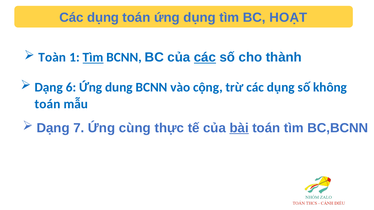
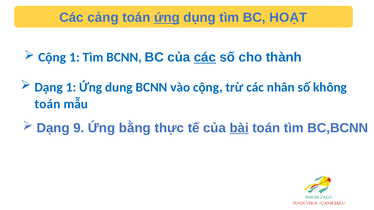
dụng: dụng -> cảng (103, 18)
ứng underline: none -> present (167, 18)
Toàn: Toàn -> Cộng (52, 57)
Tìm underline: present -> none (93, 57)
Dạng 6: 6 -> 1 (71, 87)
trừ các dụng: dụng -> nhân (281, 87)
7: 7 -> 9 (79, 128)
cùng: cùng -> bằng (135, 128)
